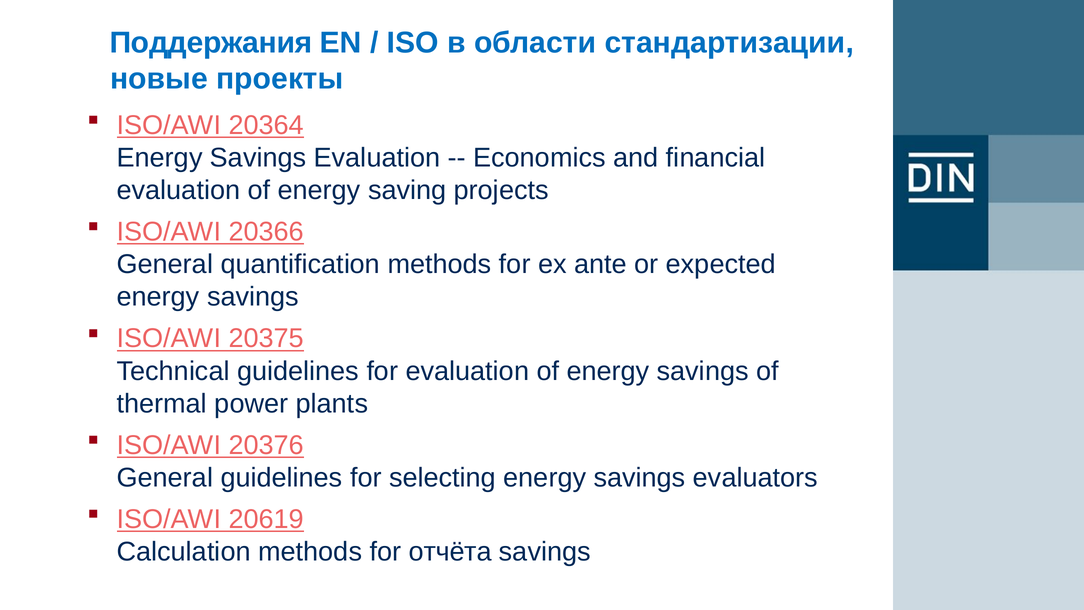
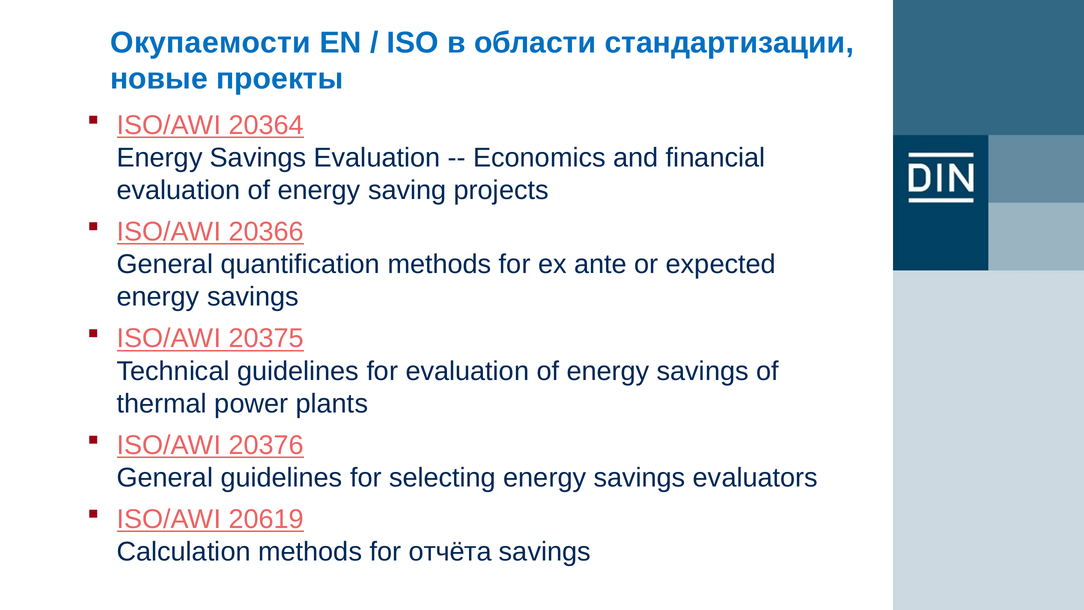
Поддержания: Поддержания -> Окупаемости (211, 43)
